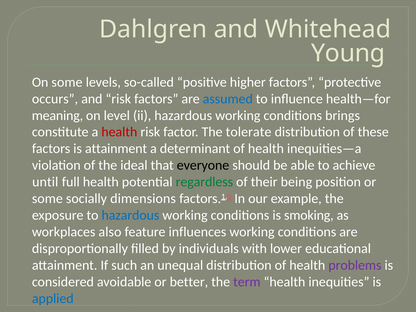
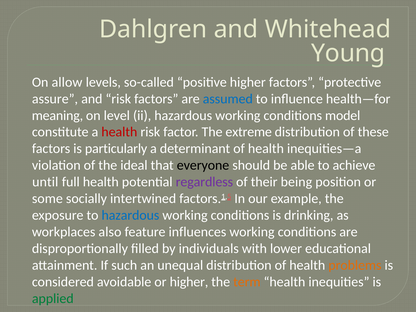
On some: some -> allow (67, 82)
occurs: occurs -> assure (55, 99)
brings: brings -> model (343, 115)
tolerate: tolerate -> extreme (249, 132)
is attainment: attainment -> particularly (116, 149)
regardless colour: green -> purple (204, 182)
dimensions: dimensions -> intertwined (143, 199)
smoking: smoking -> drinking (309, 215)
problems colour: purple -> orange (355, 265)
or better: better -> higher (189, 282)
term colour: purple -> orange (247, 282)
applied colour: blue -> green (53, 298)
